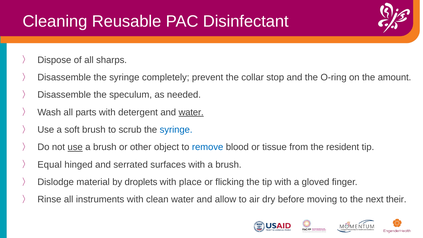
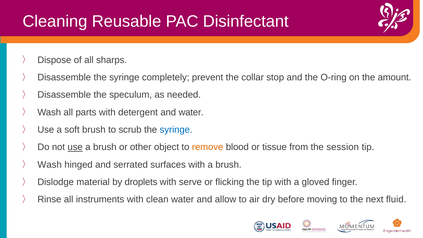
water underline: present -> none (191, 112)
remove colour: blue -> orange (208, 147)
resident: resident -> session (343, 147)
Equal: Equal -> Wash (50, 165)
place: place -> serve (190, 182)
their: their -> fluid (396, 199)
